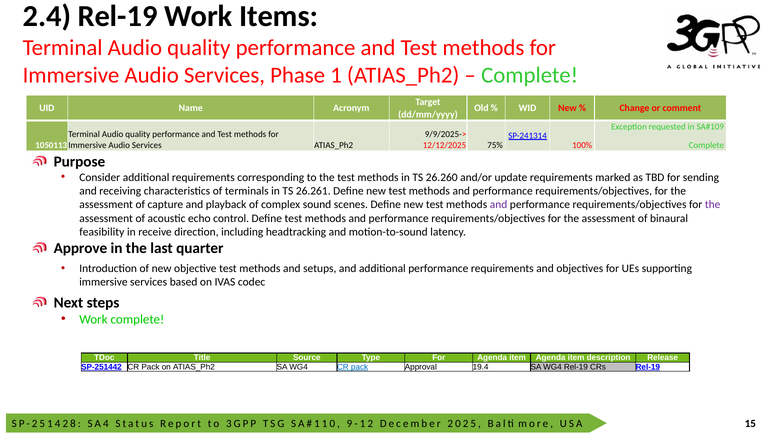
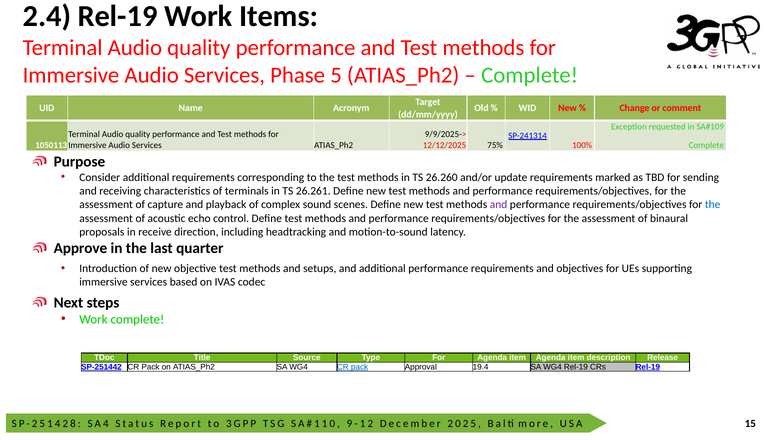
1: 1 -> 5 (336, 75)
the colour: purple -> blue (713, 205)
feasibility: feasibility -> proposals (102, 232)
